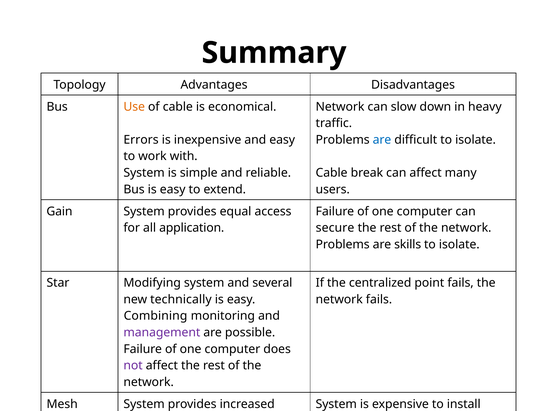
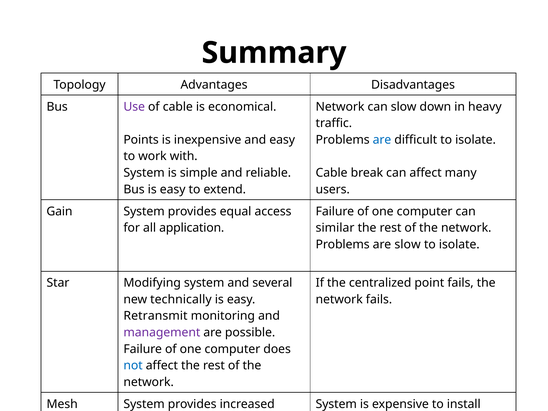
Use colour: orange -> purple (134, 107)
Errors: Errors -> Points (141, 140)
secure: secure -> similar (335, 228)
are skills: skills -> slow (408, 244)
Combining: Combining -> Retransmit (156, 316)
not colour: purple -> blue (133, 366)
